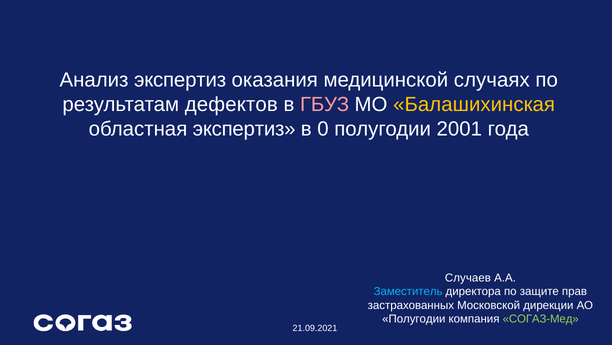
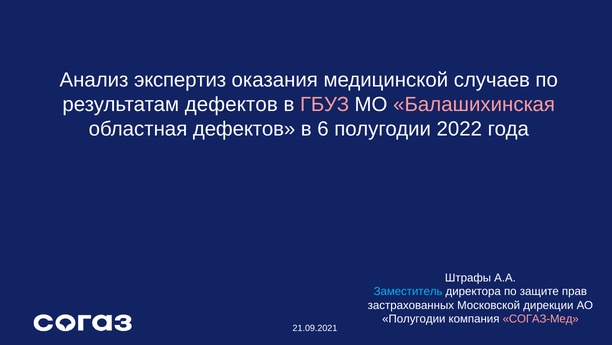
случаях: случаях -> случаев (492, 80)
Балашихинская colour: yellow -> pink (474, 104)
областная экспертиз: экспертиз -> дефектов (244, 129)
0: 0 -> 6 (323, 129)
2001: 2001 -> 2022 (459, 129)
Случаев: Случаев -> Штрафы (468, 277)
СОГАЗ-Мед colour: light green -> pink (541, 318)
